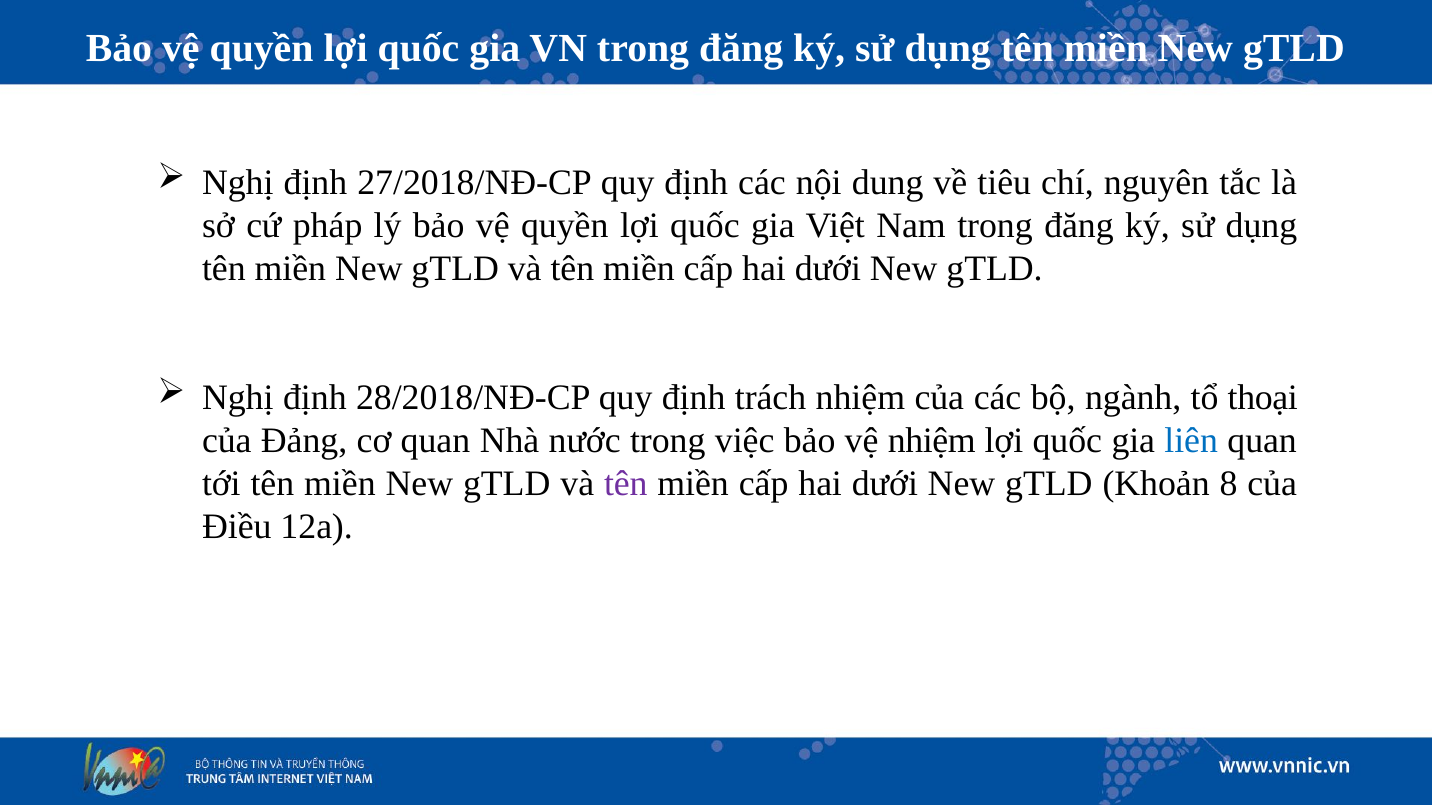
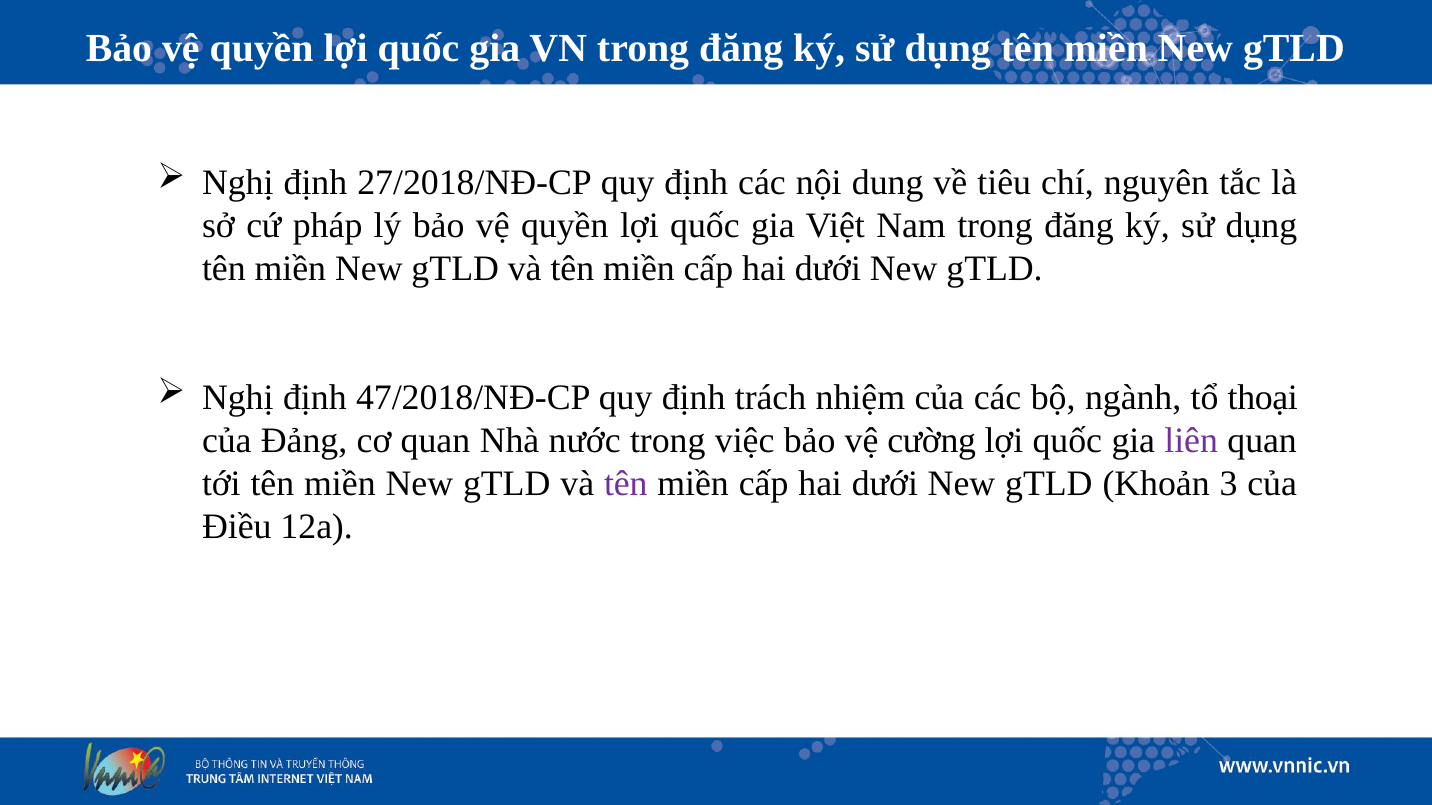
28/2018/NĐ-CP: 28/2018/NĐ-CP -> 47/2018/NĐ-CP (473, 398)
vệ nhiệm: nhiệm -> cường (932, 441)
liên colour: blue -> purple (1191, 441)
8: 8 -> 3 (1229, 484)
